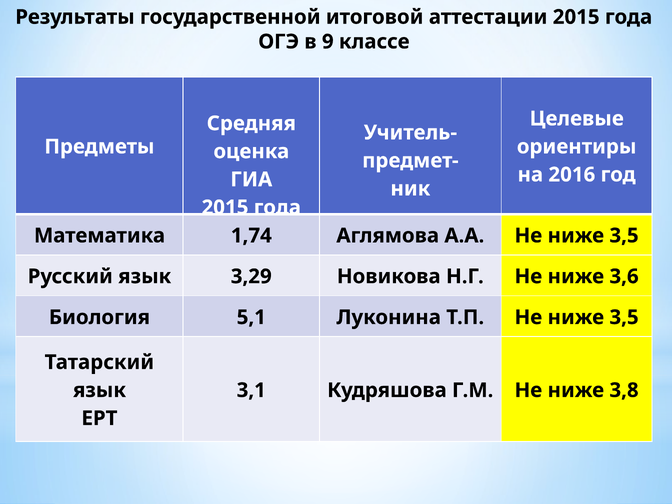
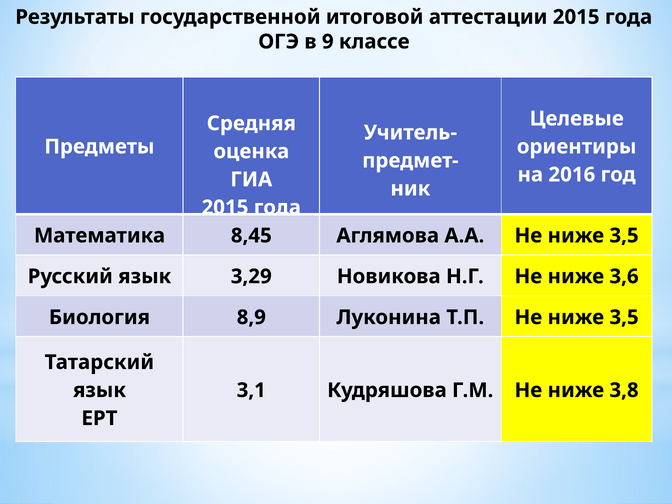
1,74: 1,74 -> 8,45 (251, 236)
5,1: 5,1 -> 8,9 (251, 317)
